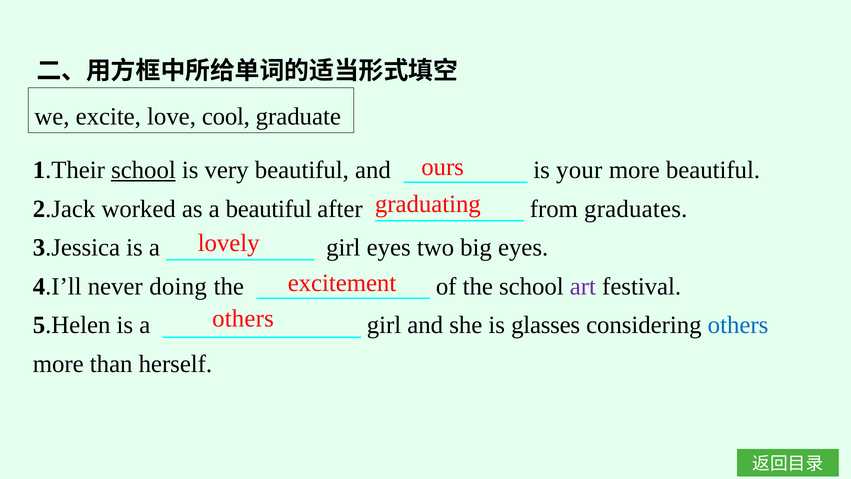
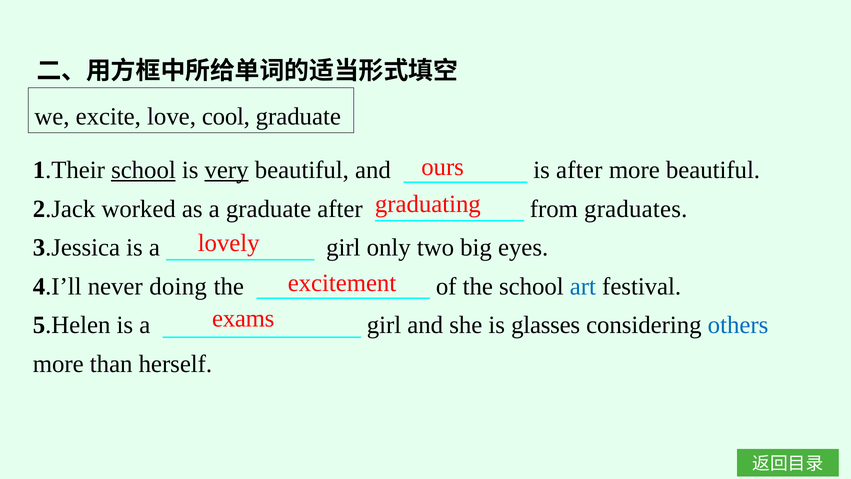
very underline: none -> present (227, 170)
is your: your -> after (579, 170)
a beautiful: beautiful -> graduate (269, 209)
girl eyes: eyes -> only (389, 248)
art colour: purple -> blue (583, 286)
others: others -> exams (243, 319)
